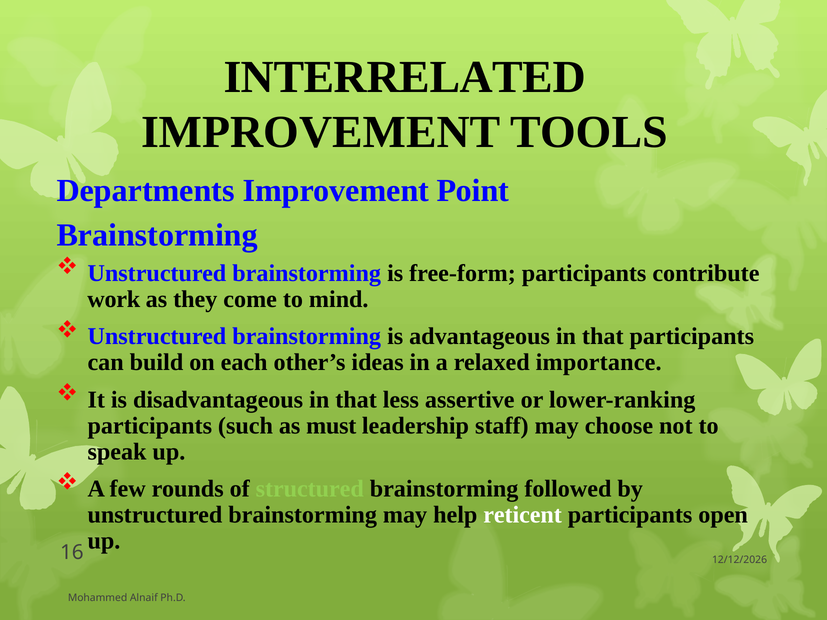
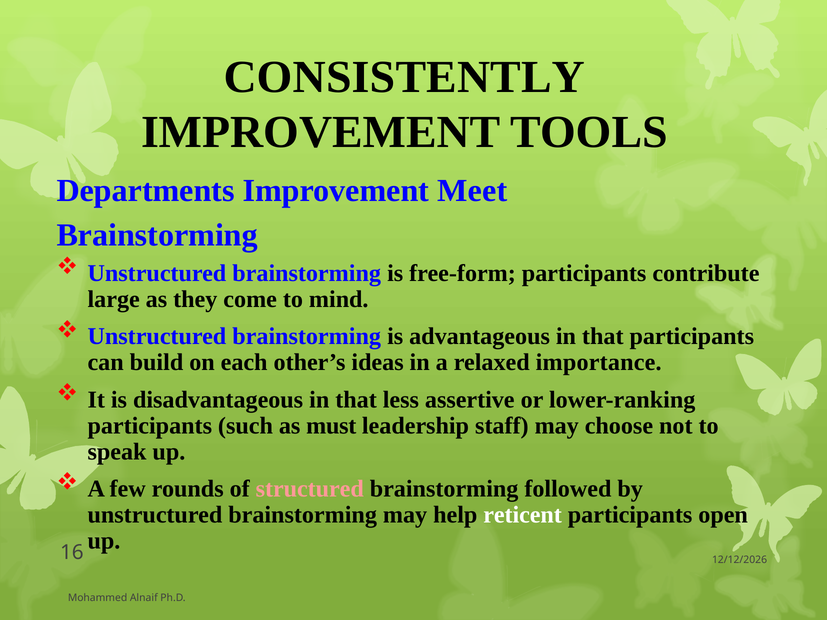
INTERRELATED: INTERRELATED -> CONSISTENTLY (404, 77)
Point: Point -> Meet (472, 191)
work: work -> large (114, 299)
structured colour: light green -> pink (310, 489)
